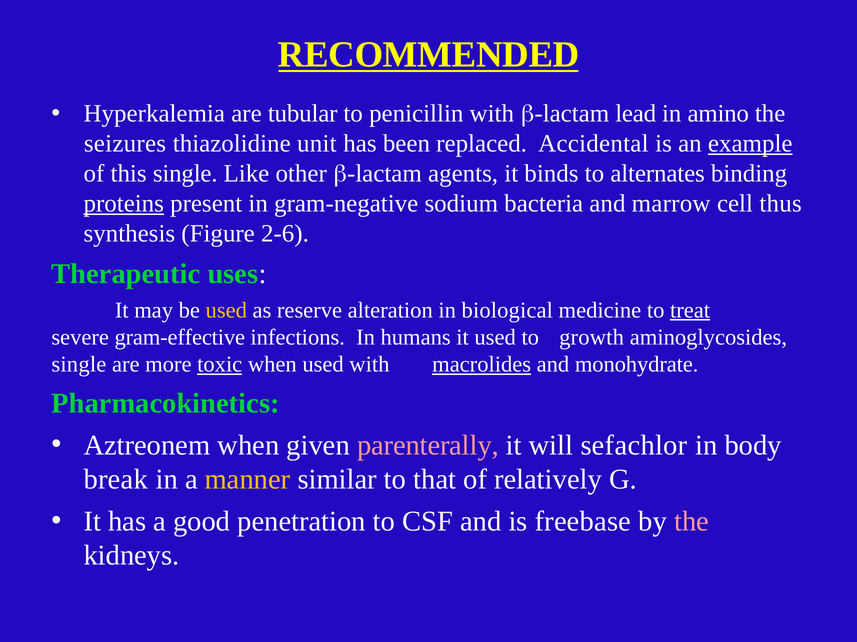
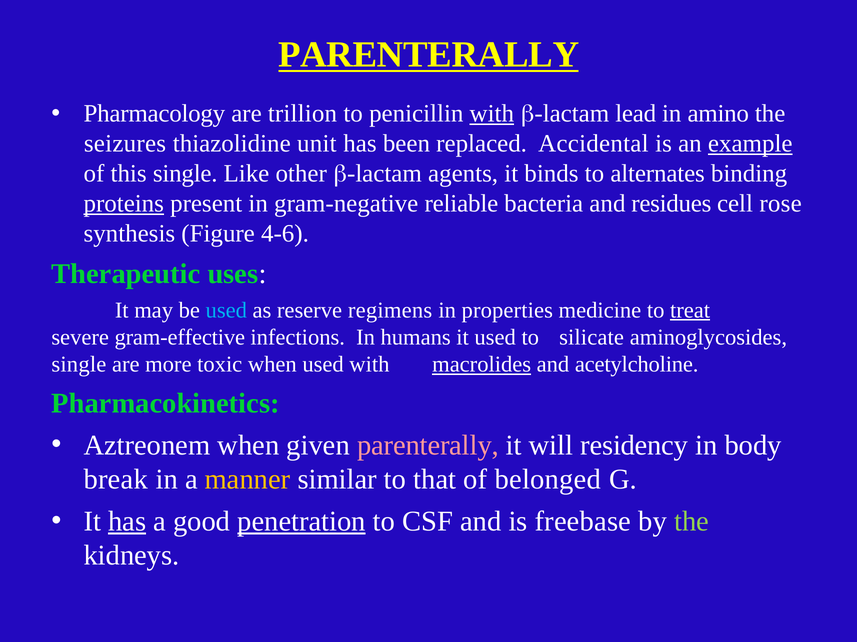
RECOMMENDED: RECOMMENDED -> PARENTERALLY (429, 55)
Hyperkalemia: Hyperkalemia -> Pharmacology (154, 114)
tubular: tubular -> trillion (302, 114)
with underline: none -> present (492, 114)
sodium: sodium -> reliable (461, 204)
marrow: marrow -> residues (671, 204)
thus: thus -> rose (781, 204)
2-6: 2-6 -> 4-6 (285, 234)
used colour: yellow -> light blue (226, 311)
alteration: alteration -> regimens (390, 311)
biological: biological -> properties (507, 311)
growth: growth -> silicate (592, 338)
toxic underline: present -> none (220, 365)
monohydrate: monohydrate -> acetylcholine (637, 365)
sefachlor: sefachlor -> residency (634, 446)
relatively: relatively -> belonged (548, 480)
has underline: none -> present (127, 522)
penetration underline: none -> present (302, 522)
the colour: pink -> light green (692, 522)
